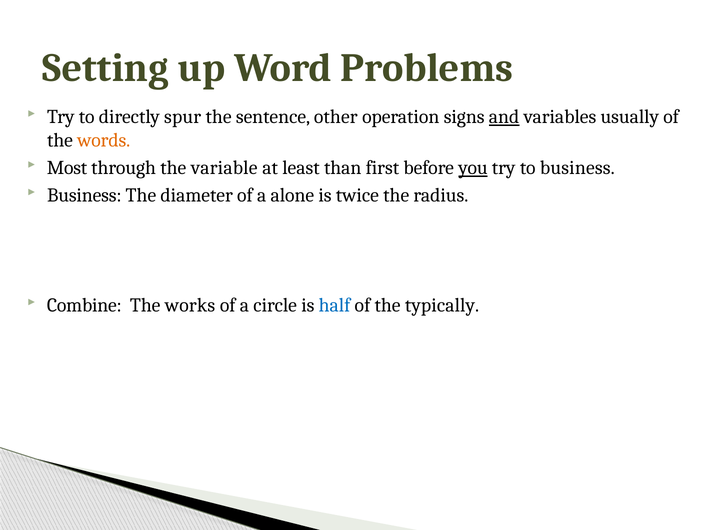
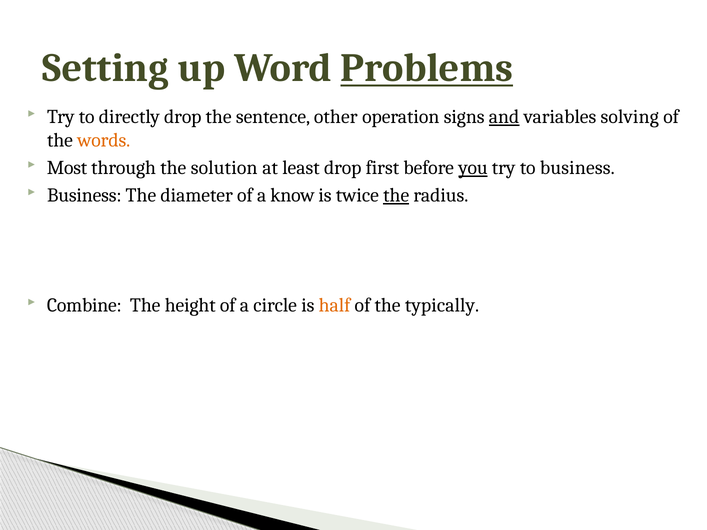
Problems underline: none -> present (427, 68)
directly spur: spur -> drop (183, 117)
usually: usually -> solving (630, 117)
variable: variable -> solution (224, 168)
least than: than -> drop (343, 168)
alone: alone -> know (292, 195)
the underline: none -> present (396, 195)
works: works -> height (190, 305)
half colour: blue -> orange (335, 305)
